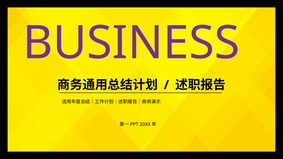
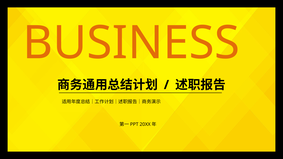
BUSINESS colour: purple -> orange (131, 43)
